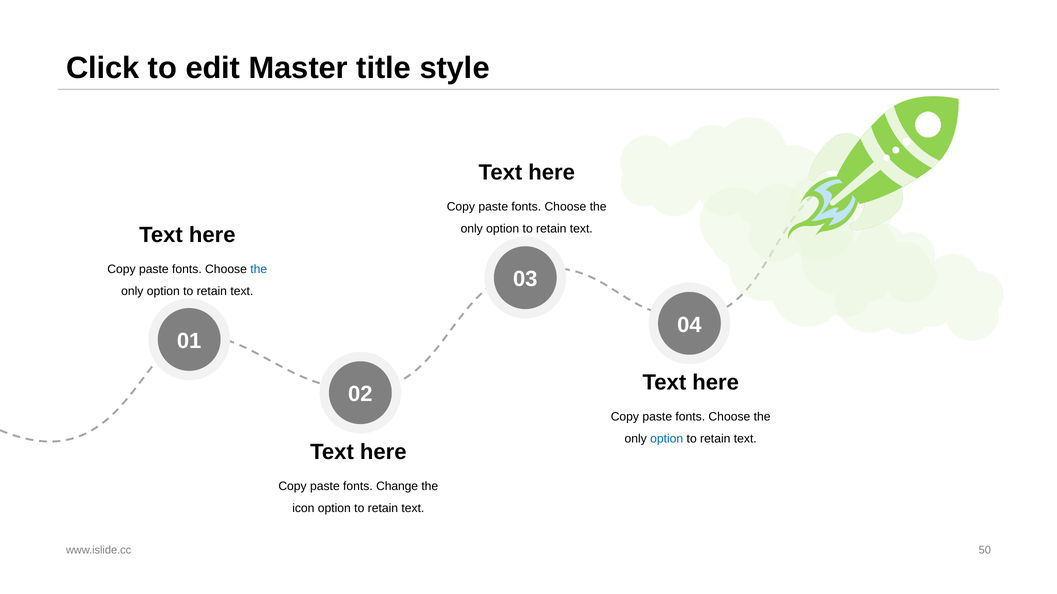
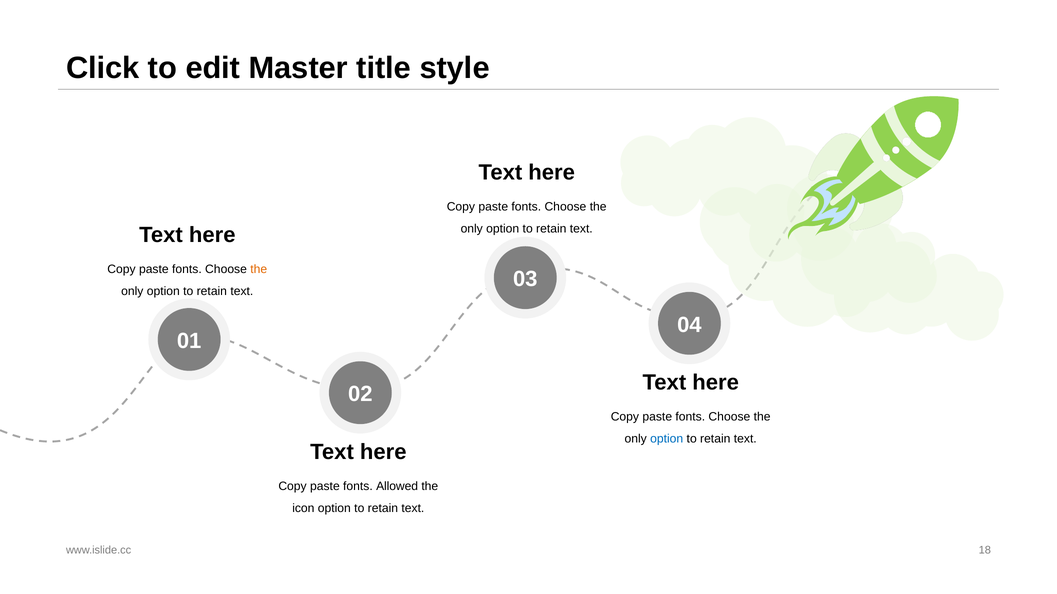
the colour: blue -> orange (259, 269)
Change: Change -> Allowed (397, 487)
50: 50 -> 18 (985, 551)
